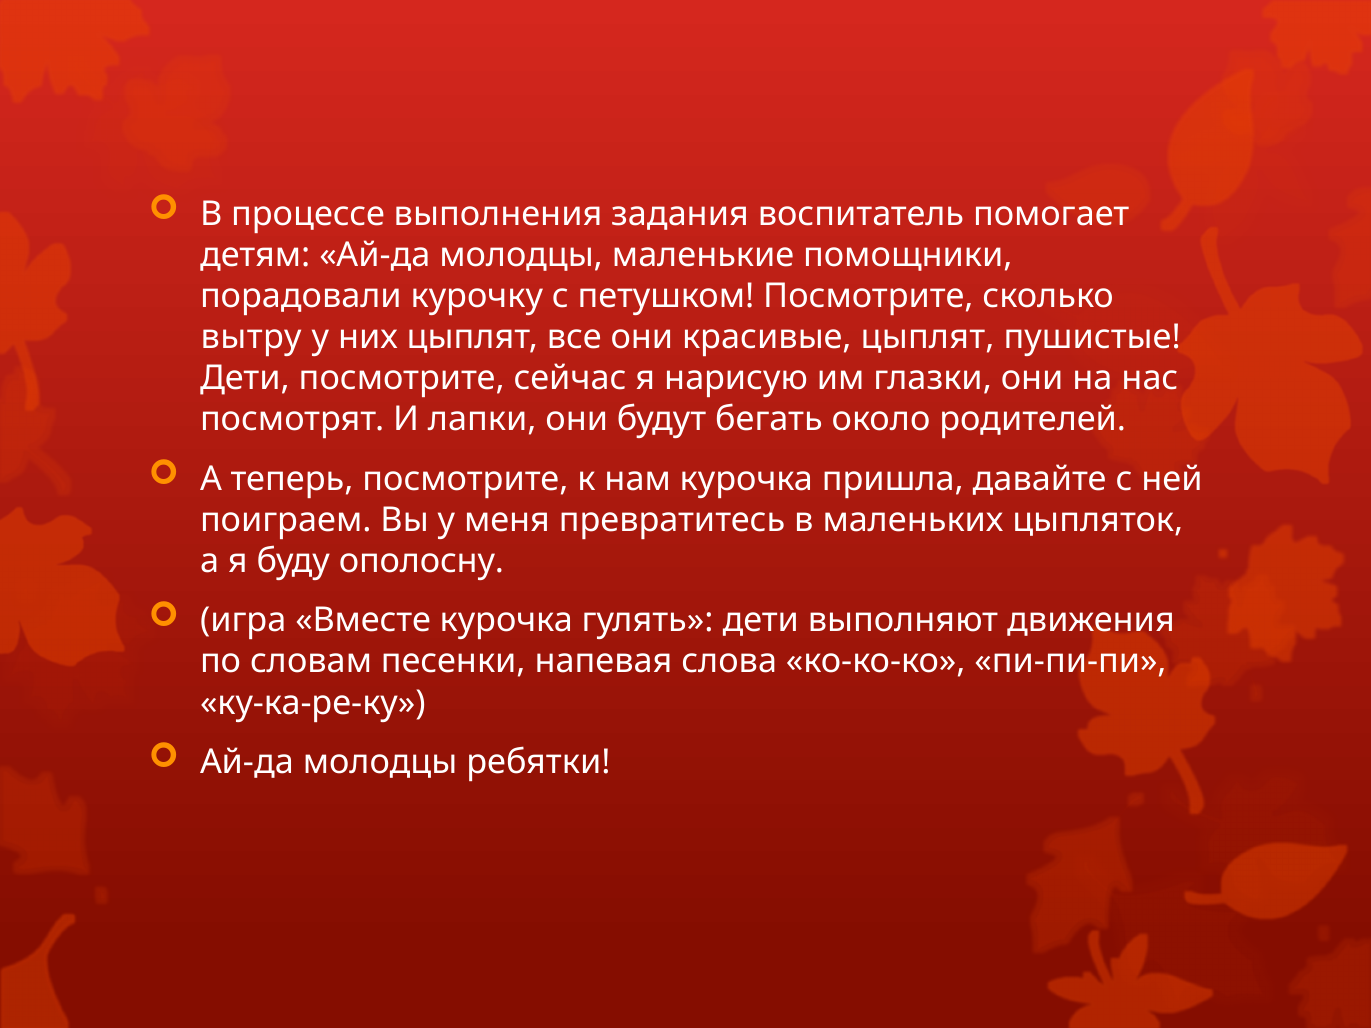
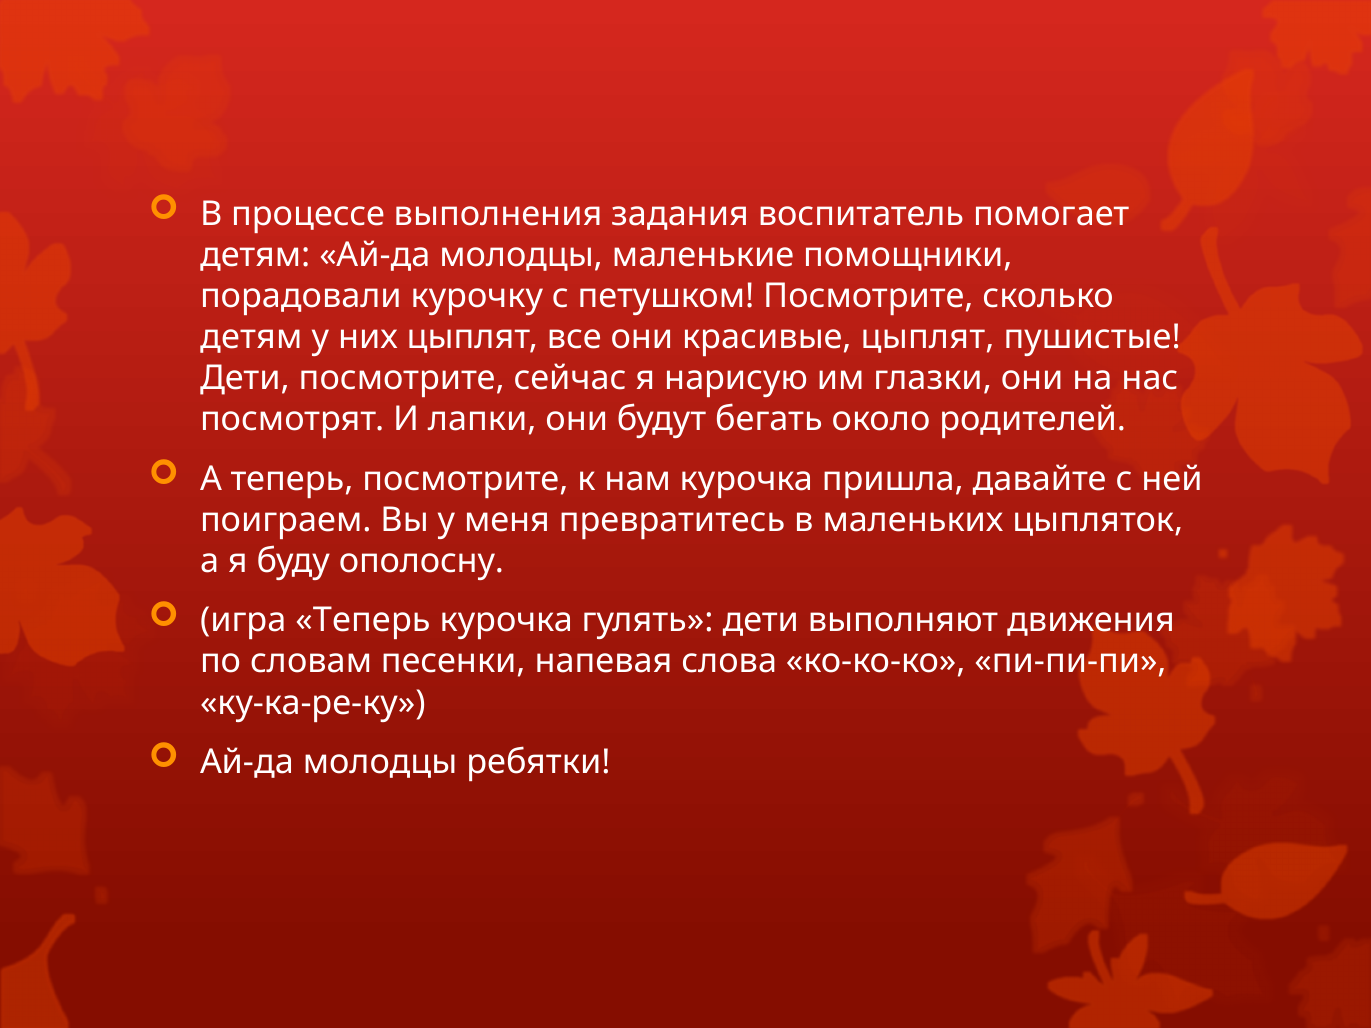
вытру: вытру -> детям (251, 337)
игра Вместе: Вместе -> Теперь (363, 621)
